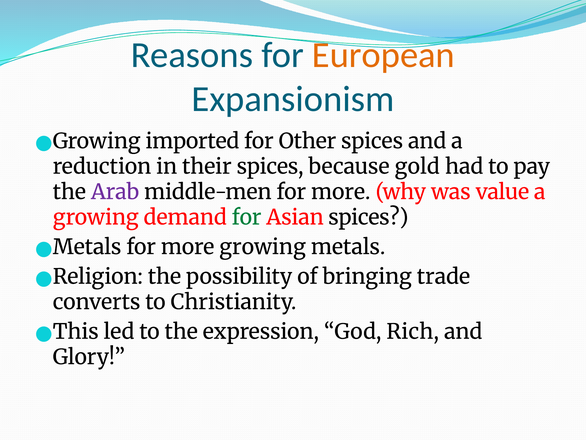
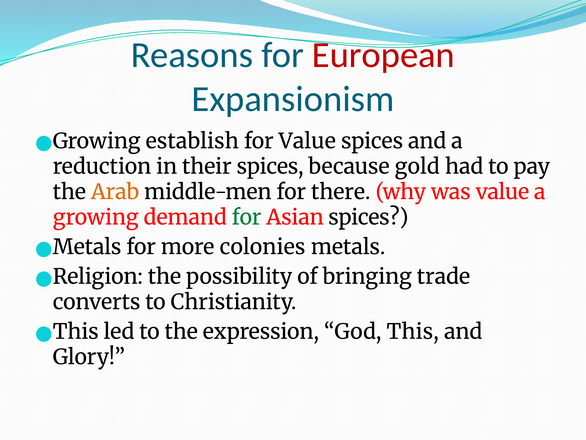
European colour: orange -> red (383, 55)
imported: imported -> establish (192, 141)
for Other: Other -> Value (307, 141)
Arab colour: purple -> orange (115, 192)
middle-men for more: more -> there (341, 192)
more growing: growing -> colonies (262, 247)
God Rich: Rich -> This (413, 331)
